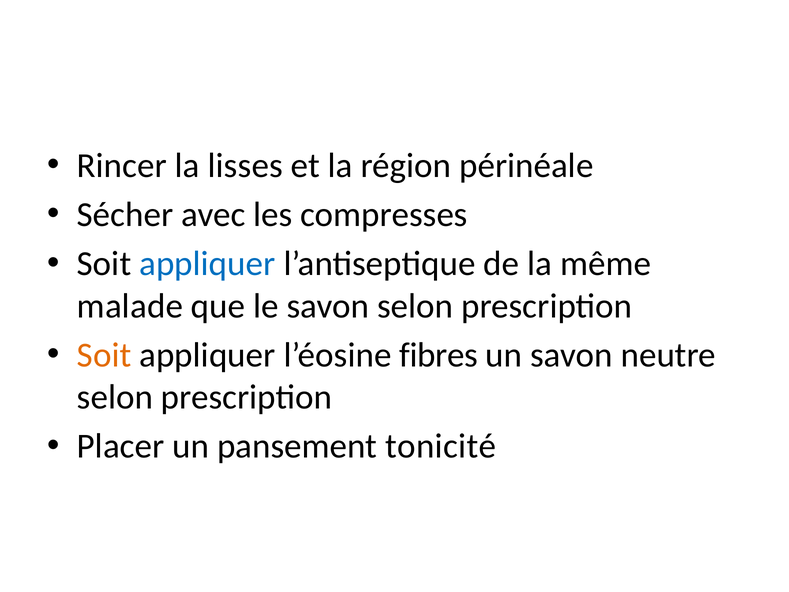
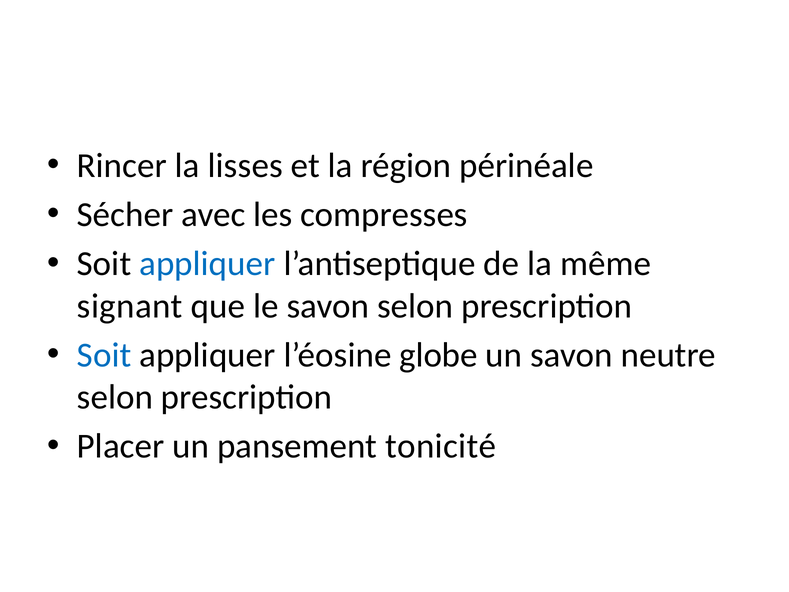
malade: malade -> signant (130, 306)
Soit colour: orange -> blue (104, 355)
fibres: fibres -> globe (439, 355)
